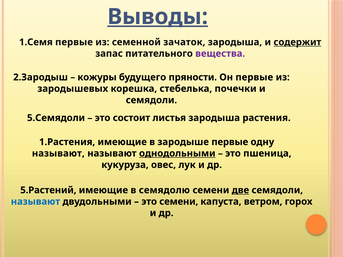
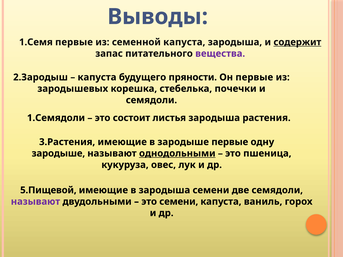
Выводы underline: present -> none (158, 17)
семенной зачаток: зачаток -> капуста (184, 42)
кожуры: кожуры -> капуста (97, 77)
5.Семядоли: 5.Семядоли -> 1.Семядоли (56, 118)
1.Растения: 1.Растения -> 3.Растения (67, 142)
называют: называют -> зародыше (58, 154)
5.Растений: 5.Растений -> 5.Пищевой (48, 190)
в семядолю: семядолю -> зародыша (164, 190)
две underline: present -> none (240, 190)
называют colour: blue -> purple (35, 202)
ветром: ветром -> ваниль (263, 202)
